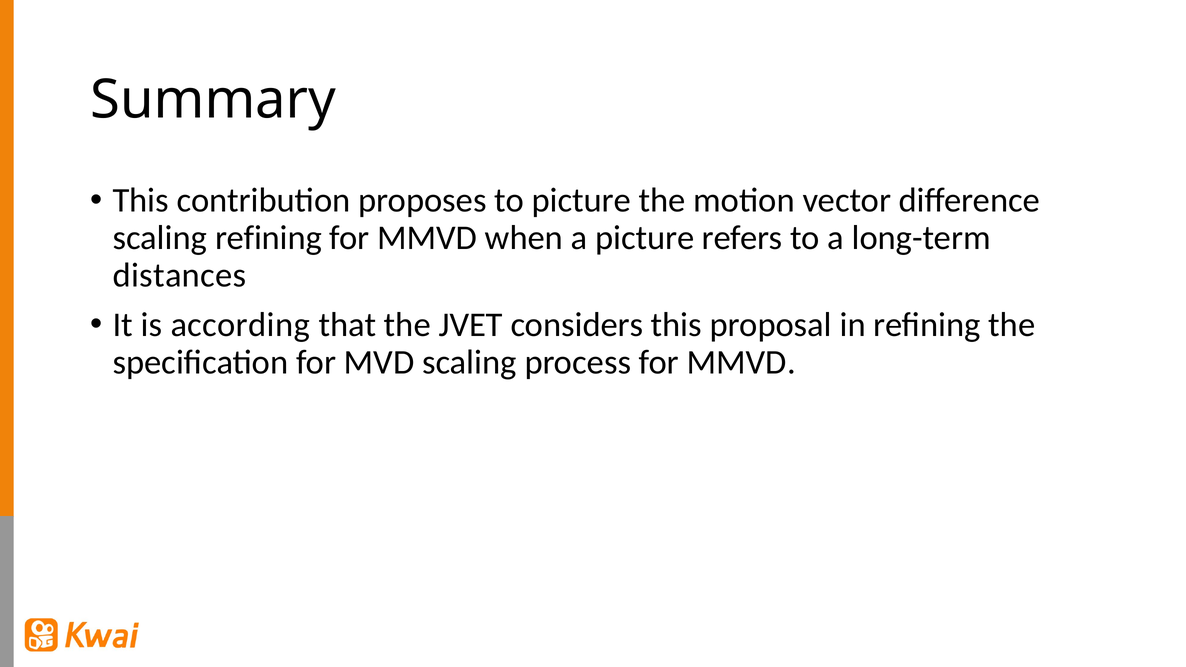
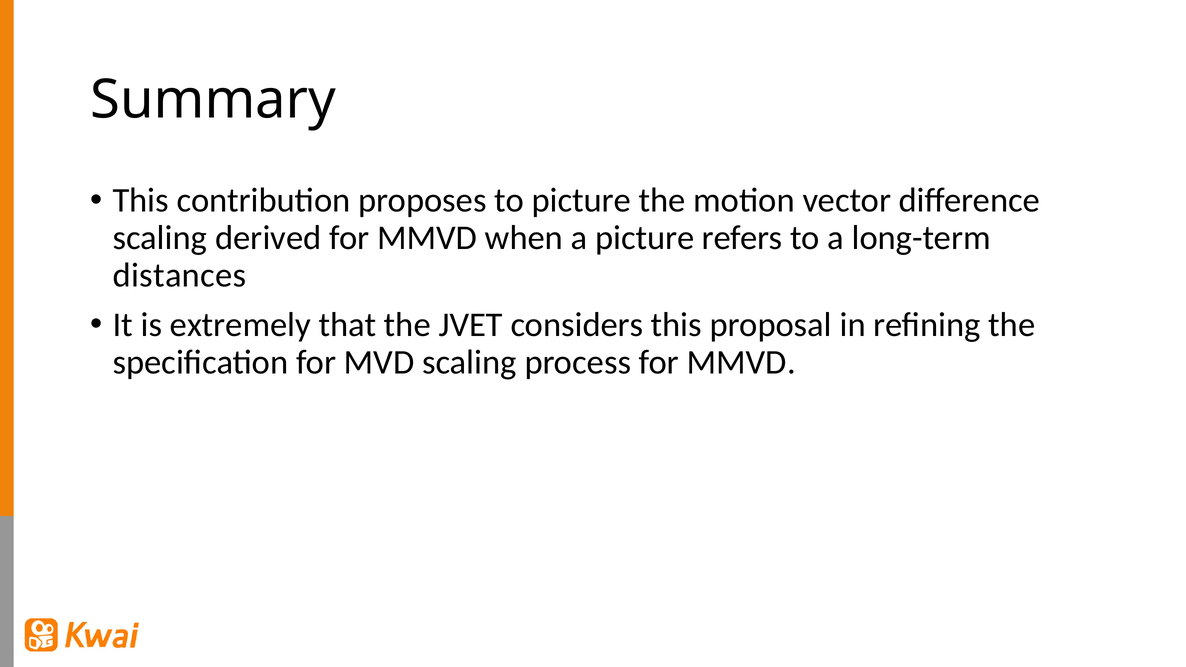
scaling refining: refining -> derived (268, 238)
according: according -> extremely (240, 325)
